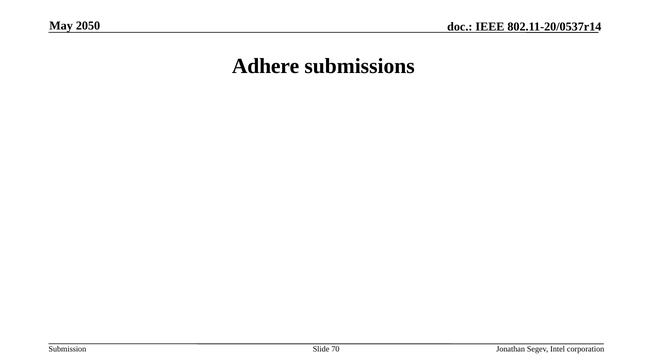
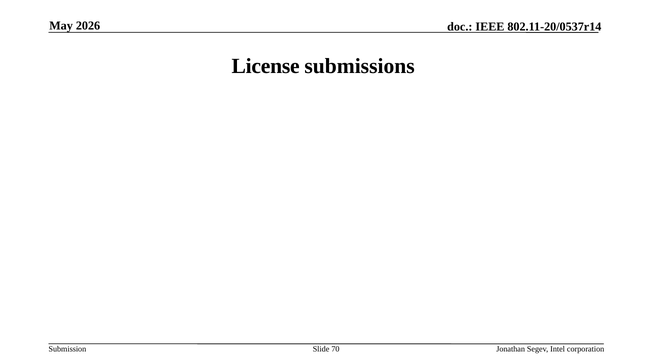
2050: 2050 -> 2026 (88, 26)
Adhere: Adhere -> License (266, 66)
